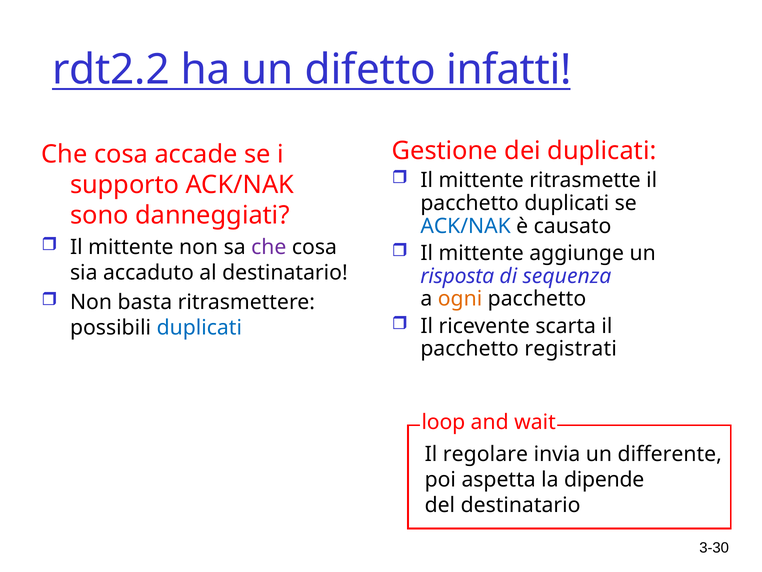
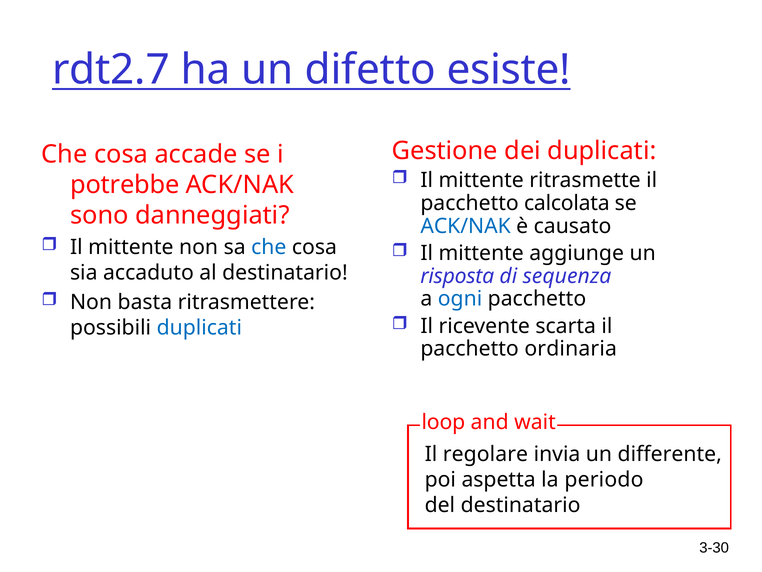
rdt2.2: rdt2.2 -> rdt2.7 (111, 70)
infatti: infatti -> esiste (509, 70)
supporto: supporto -> potrebbe (125, 185)
pacchetto duplicati: duplicati -> calcolata (567, 203)
che colour: purple -> blue (269, 247)
ogni colour: orange -> blue (460, 299)
registrati: registrati -> ordinaria (571, 349)
dipende: dipende -> periodo (604, 479)
